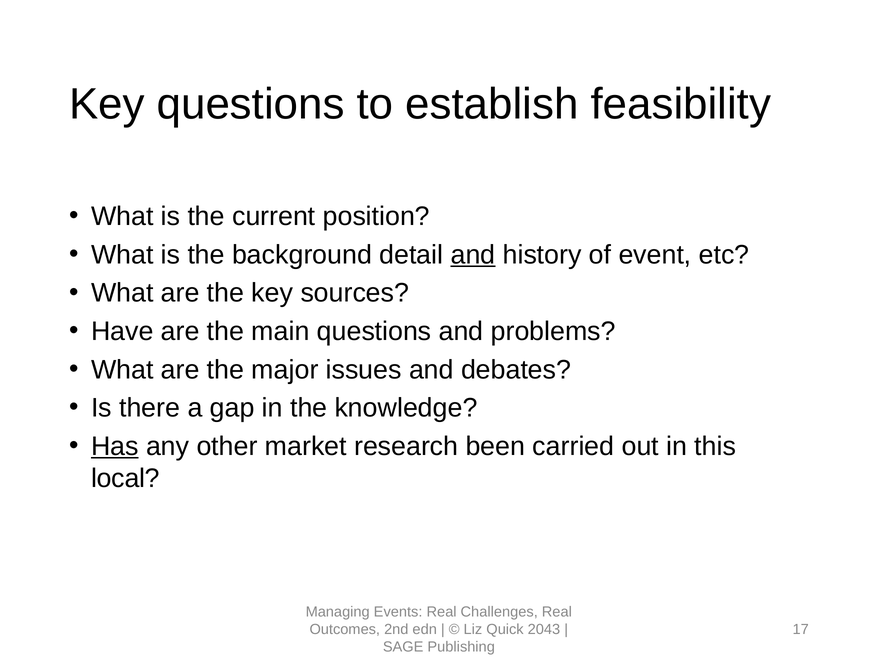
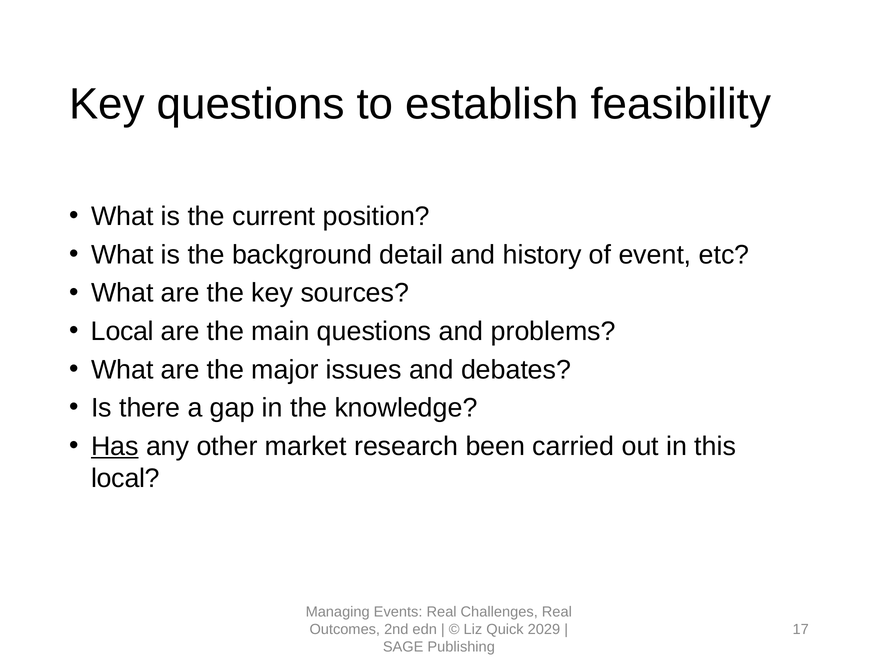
and underline: present -> none (473, 255)
Have: Have -> Local (122, 331)
2043: 2043 -> 2029 (544, 629)
